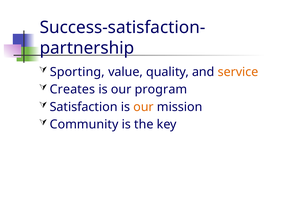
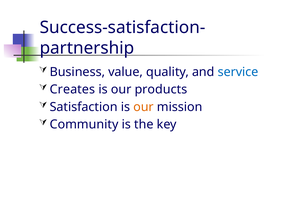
Sporting: Sporting -> Business (77, 72)
service colour: orange -> blue (238, 72)
program: program -> products (161, 89)
